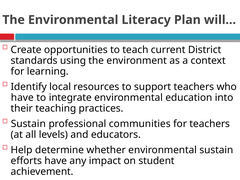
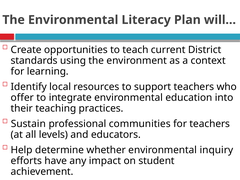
have: have -> offer (22, 98)
environmental sustain: sustain -> inquiry (216, 150)
